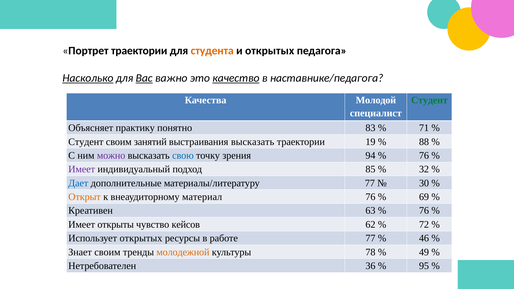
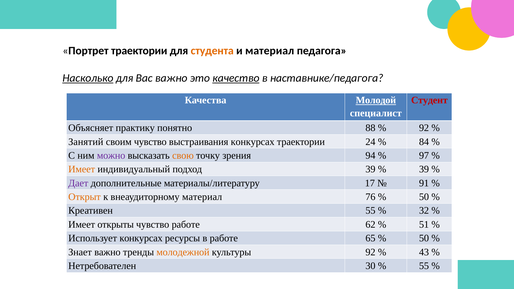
и открытых: открытых -> материал (270, 51)
Вас underline: present -> none (144, 78)
Молодой underline: none -> present (376, 100)
Студент colour: green -> red (429, 100)
83: 83 -> 88 (370, 128)
71: 71 -> 92 (424, 128)
Студент: Студент -> Занятий (86, 142)
своим занятий: занятий -> чувство (150, 142)
выстраивания высказать: высказать -> конкурсах (253, 142)
19: 19 -> 24 (370, 142)
88: 88 -> 84 (424, 142)
свою colour: blue -> orange (183, 156)
76: 76 -> 97 (424, 156)
Имеет colour: purple -> orange (82, 169)
85: 85 -> 39 (370, 169)
32: 32 -> 39 (424, 169)
Дает colour: blue -> purple (78, 183)
материалы/литературу 77: 77 -> 17 (370, 183)
30: 30 -> 91 (424, 183)
69: 69 -> 50 (424, 197)
Креативен 63: 63 -> 55 (370, 211)
76: 76 -> 32 (424, 211)
чувство кейсов: кейсов -> работе (186, 225)
72: 72 -> 51 (424, 225)
Использует открытых: открытых -> конкурсах (141, 238)
работе 77: 77 -> 65 (370, 238)
46: 46 -> 50 (424, 238)
Знает своим: своим -> важно (107, 252)
культуры 78: 78 -> 92 (370, 252)
49: 49 -> 43 (424, 252)
36: 36 -> 30 (370, 266)
95: 95 -> 55 (424, 266)
